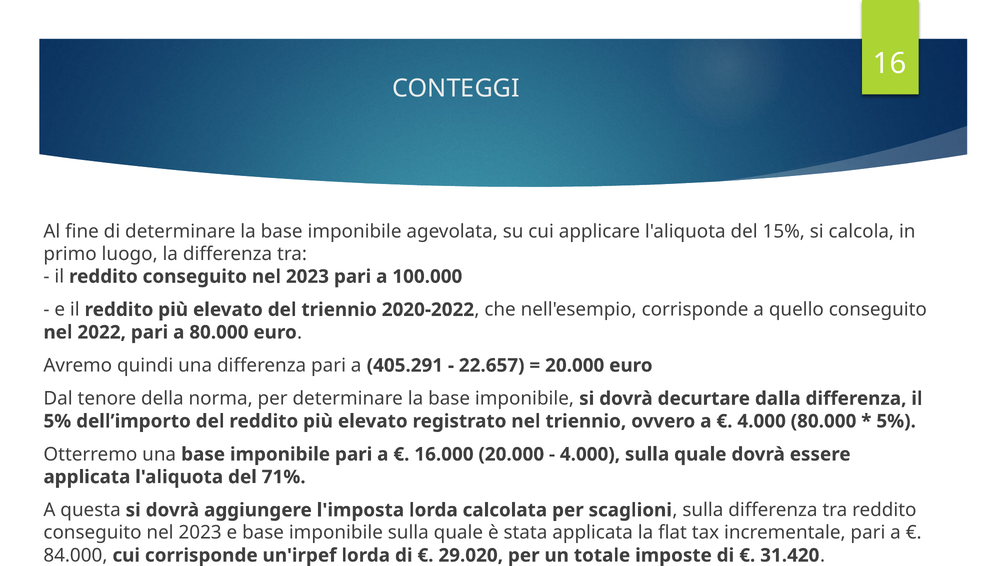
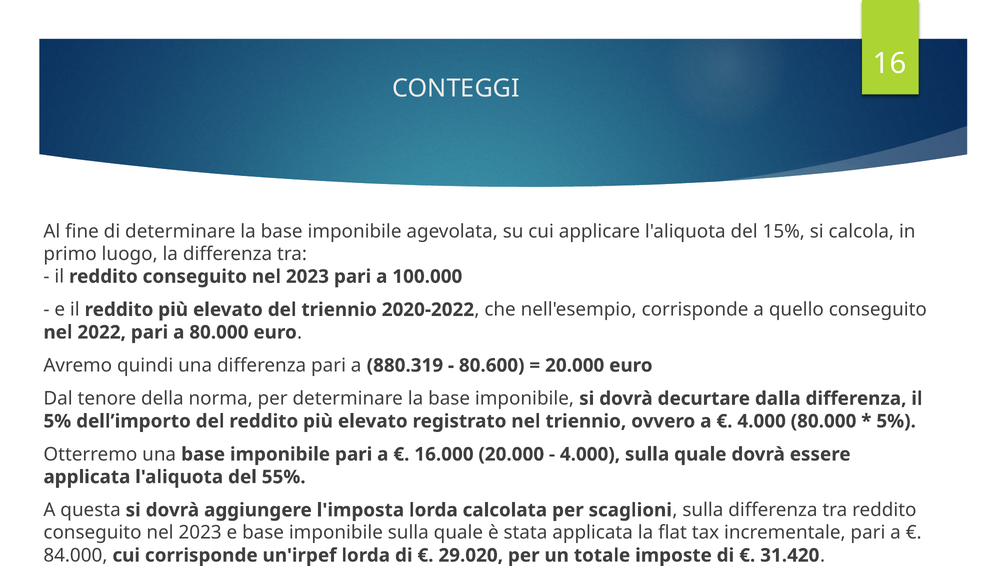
405.291: 405.291 -> 880.319 (405, 366)
22.657: 22.657 -> 80.600 (492, 366)
71%: 71% -> 55% (284, 477)
